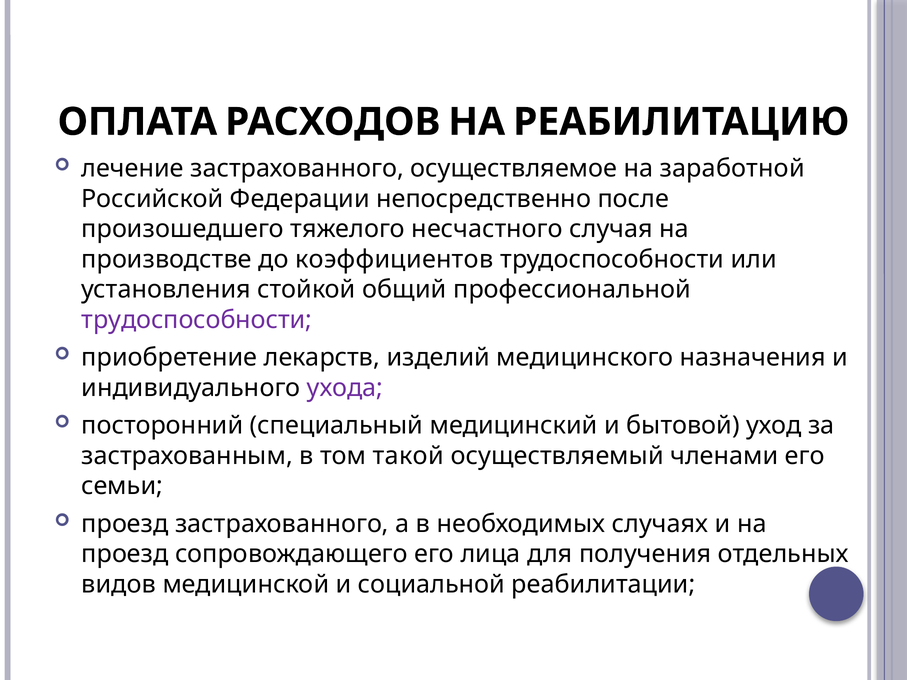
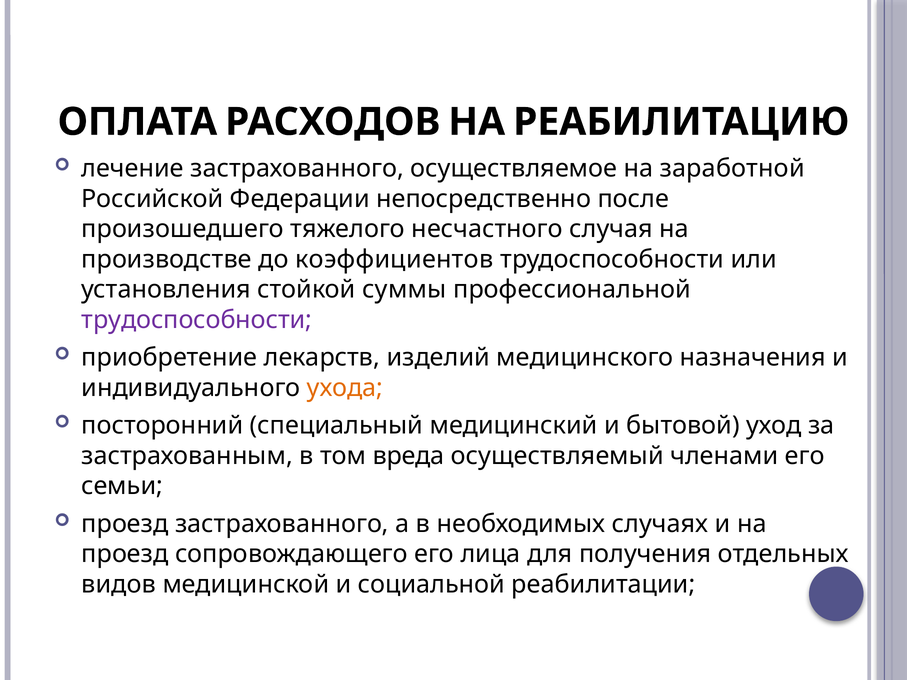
общий: общий -> суммы (404, 290)
ухода colour: purple -> orange (345, 388)
такой: такой -> вреда (409, 456)
